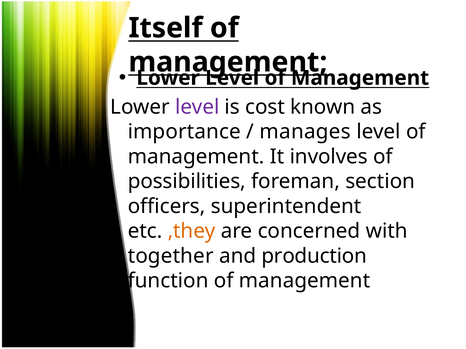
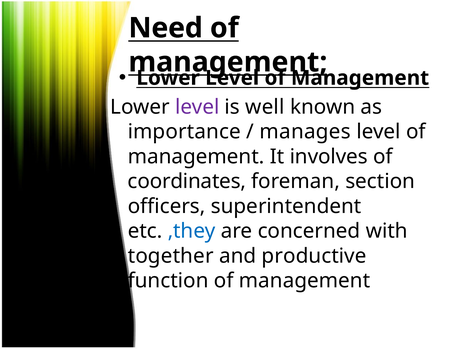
Itself: Itself -> Need (166, 28)
cost: cost -> well (265, 107)
possibilities: possibilities -> coordinates (187, 182)
,they colour: orange -> blue (192, 231)
production: production -> productive (314, 256)
